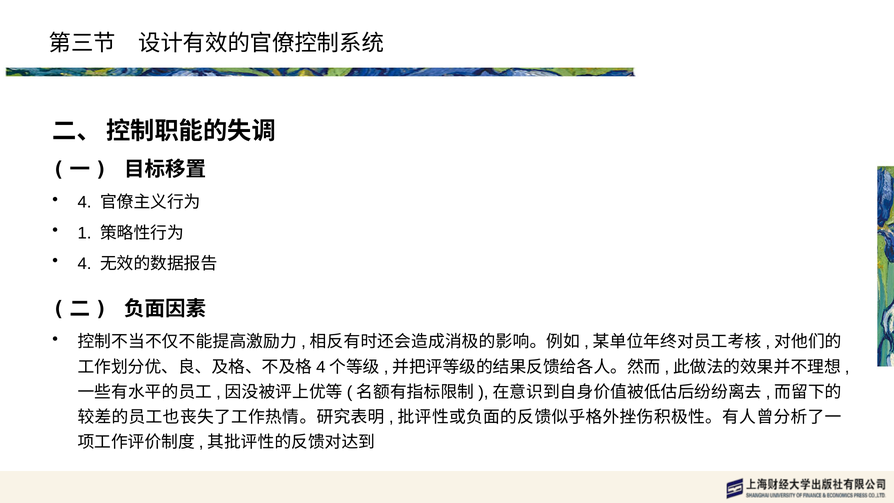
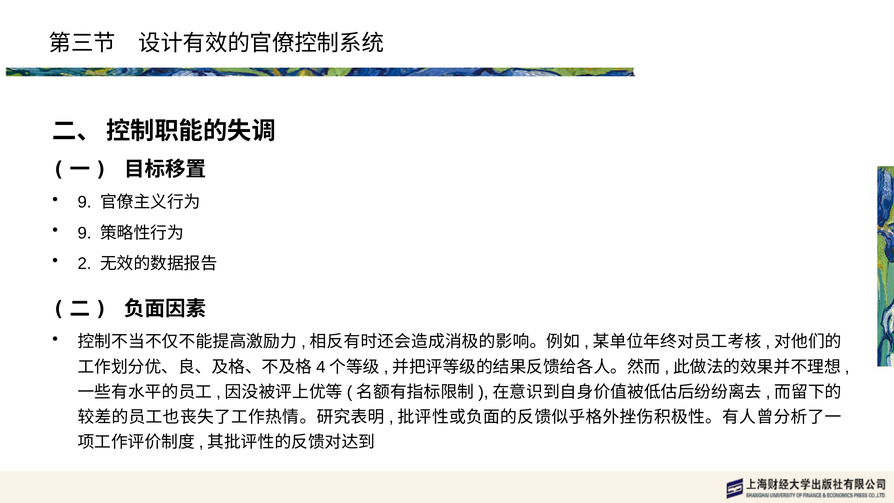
4: 4 -> 9 (84, 202)
1: 1 -> 9 (84, 233)
4: 4 -> 2 (84, 264)
